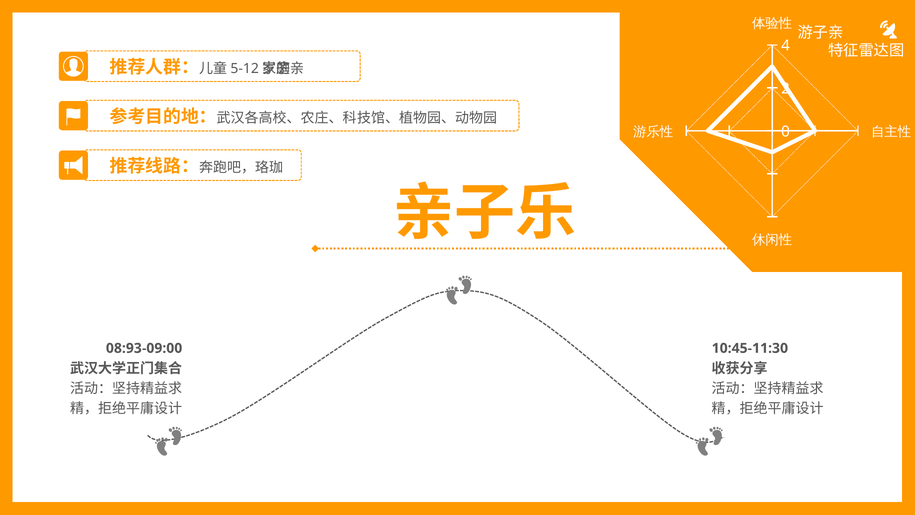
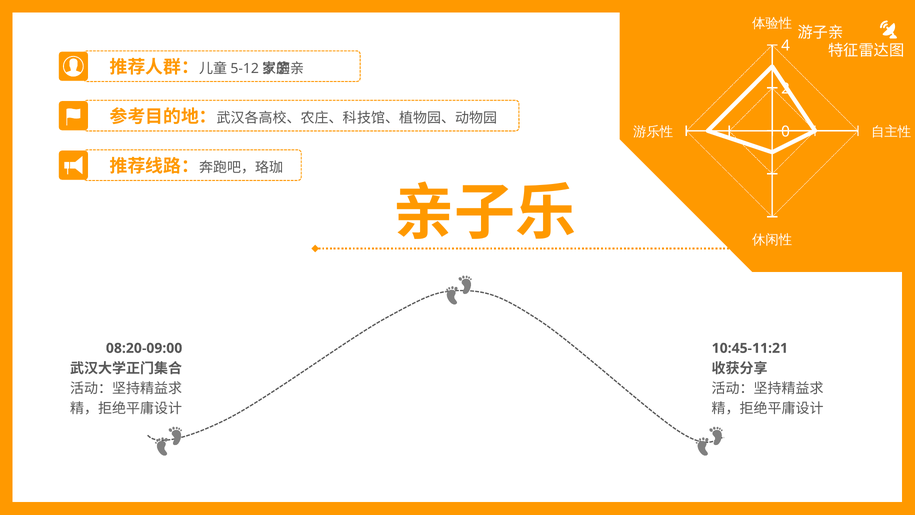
08:93-09:00: 08:93-09:00 -> 08:20-09:00 (144, 348)
10:45-11:30: 10:45-11:30 -> 10:45-11:21 (750, 348)
